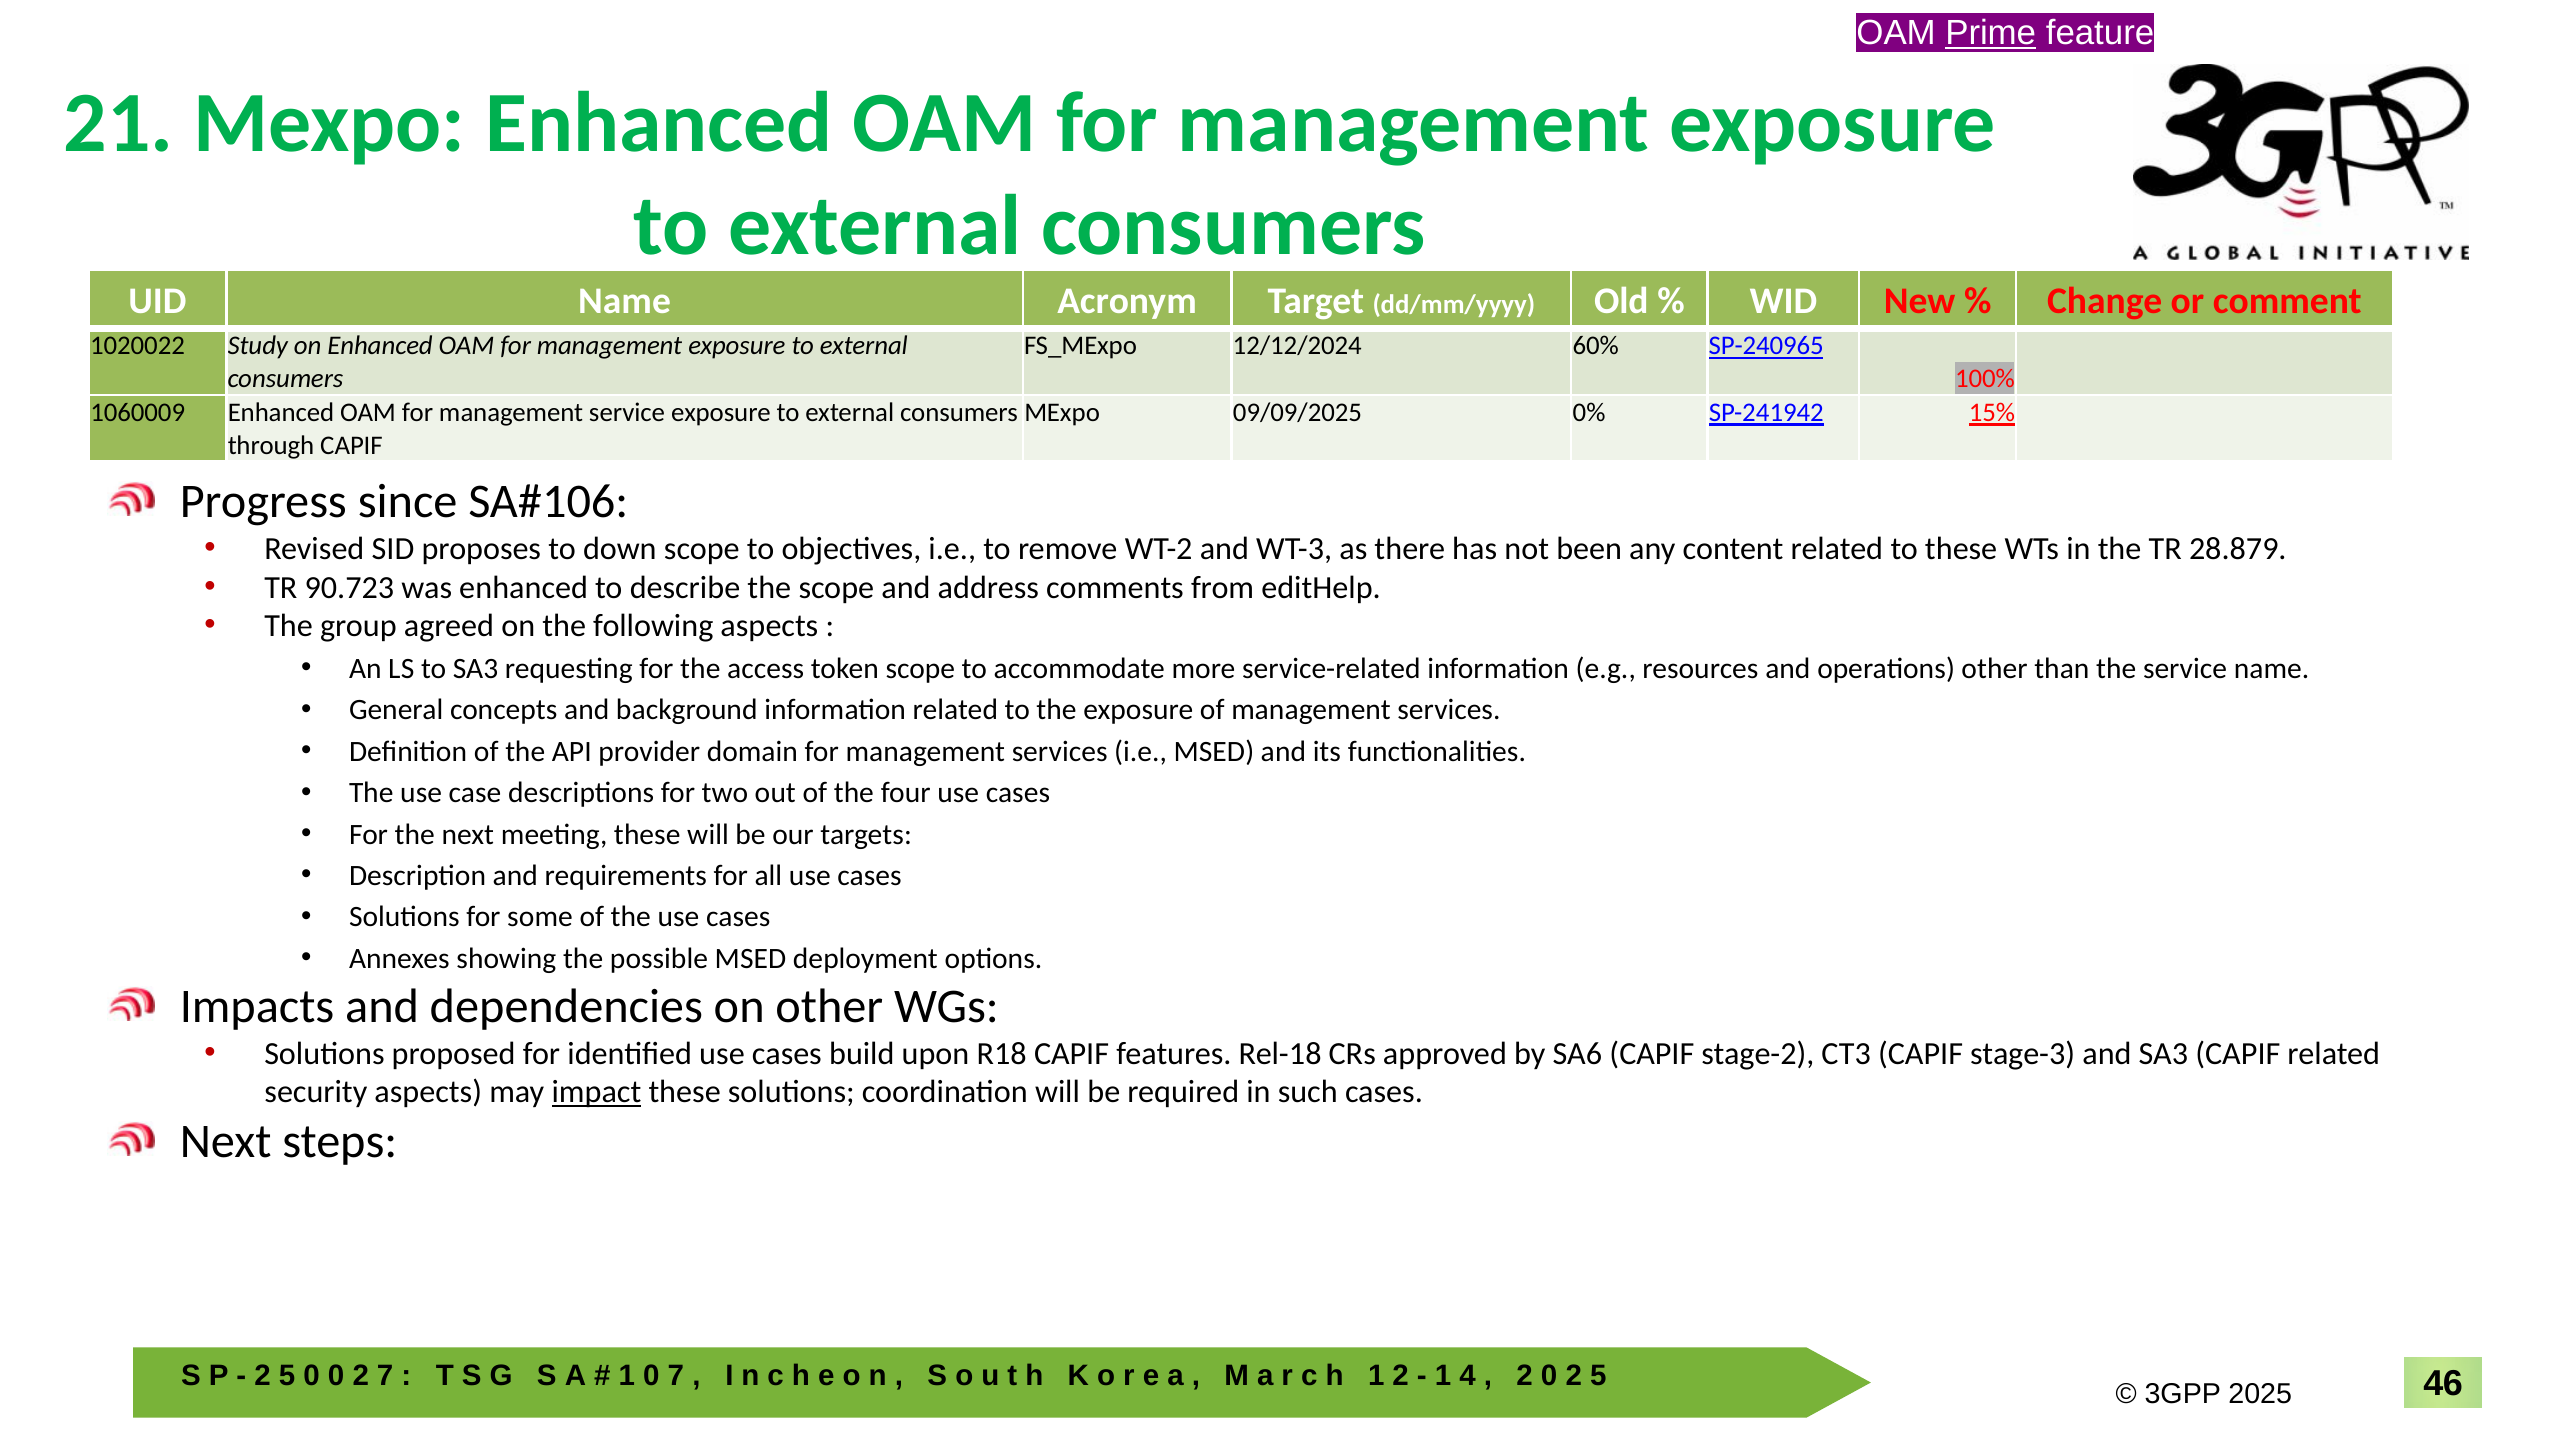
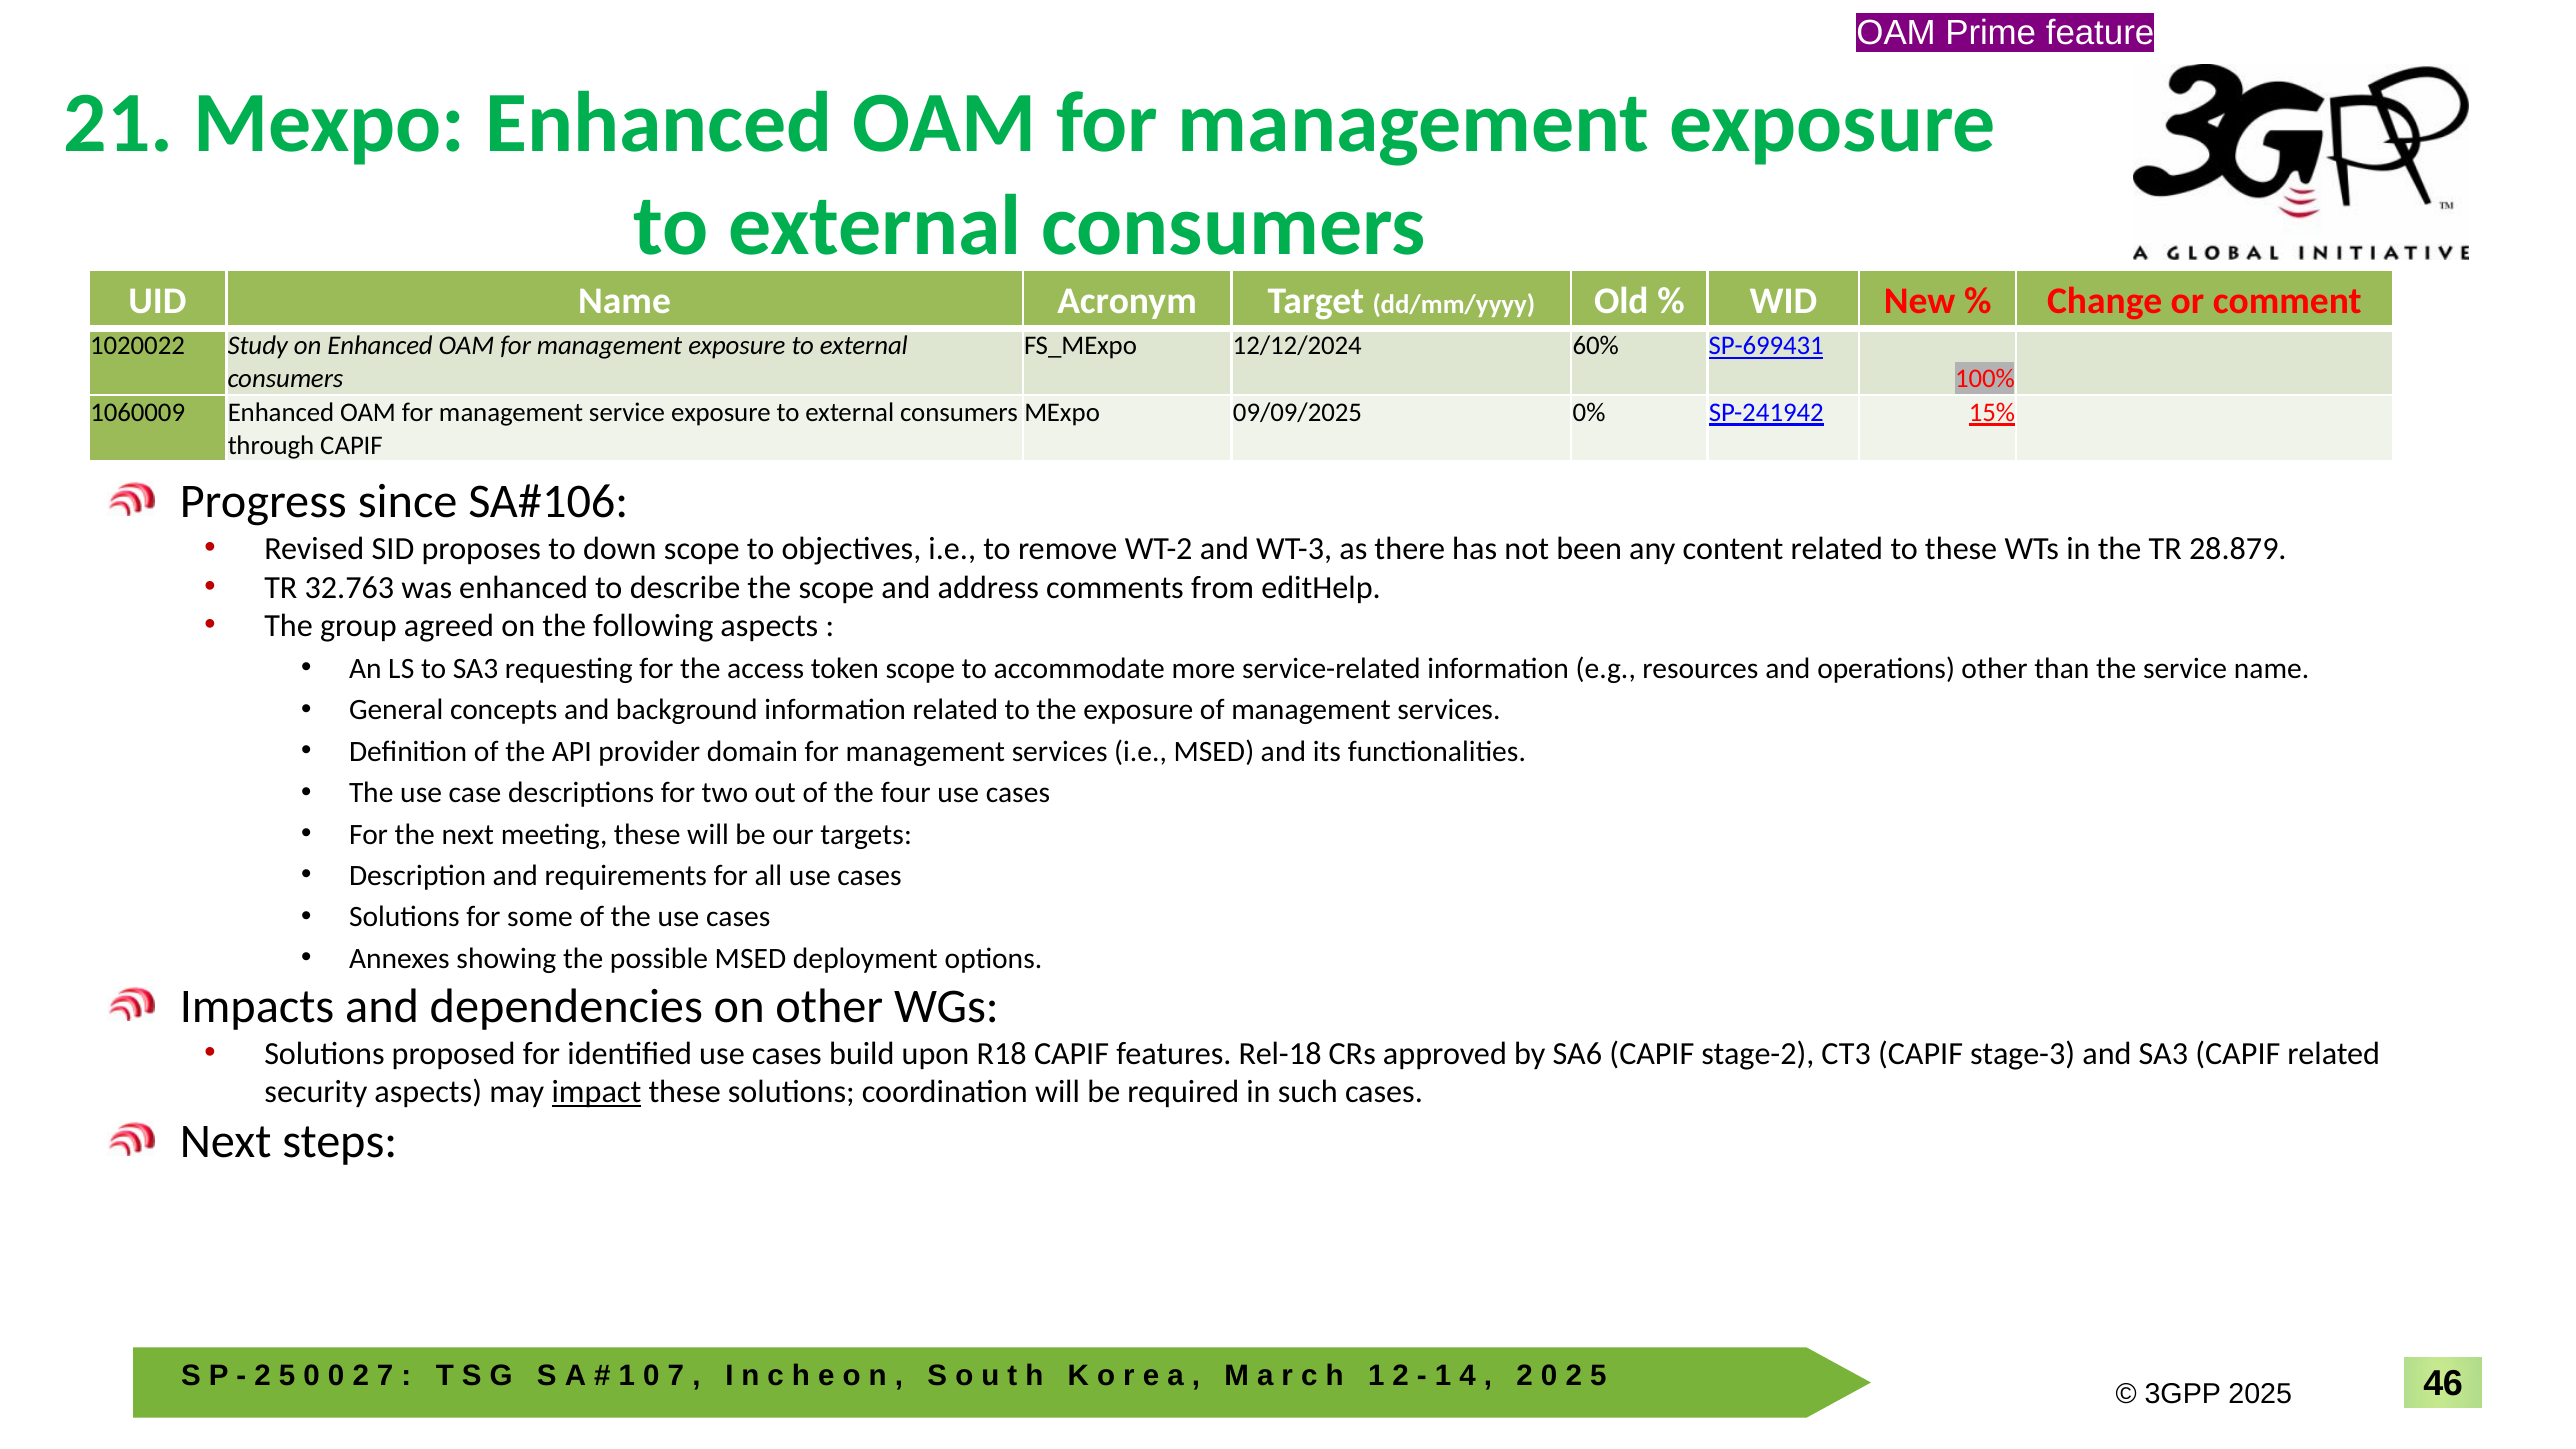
Prime underline: present -> none (1991, 33)
SP-240965: SP-240965 -> SP-699431 (1766, 346)
90.723: 90.723 -> 32.763 (349, 587)
